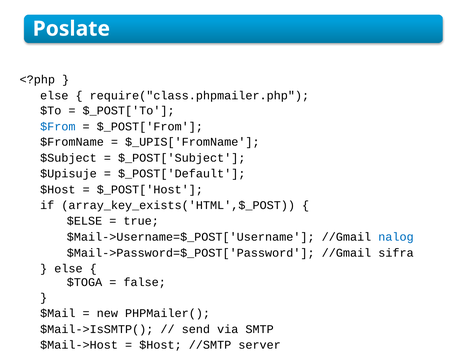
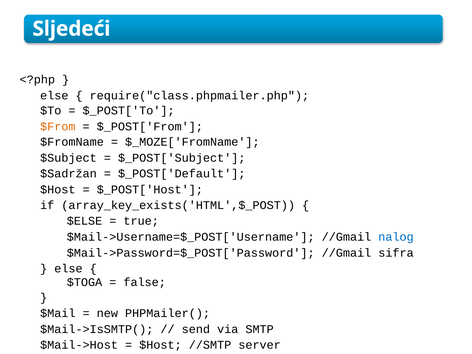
Poslate: Poslate -> Sljedeći (71, 29)
$From colour: blue -> orange (58, 127)
$_UPIS['FromName: $_UPIS['FromName -> $_MOZE['FromName (192, 142)
$Upisuje: $Upisuje -> $Sadržan (68, 174)
